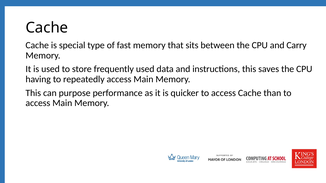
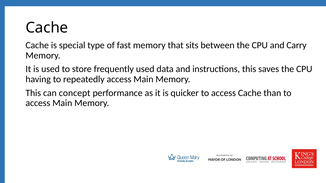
purpose: purpose -> concept (75, 93)
